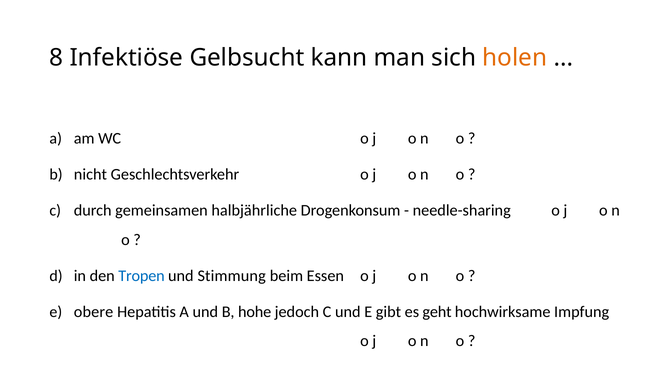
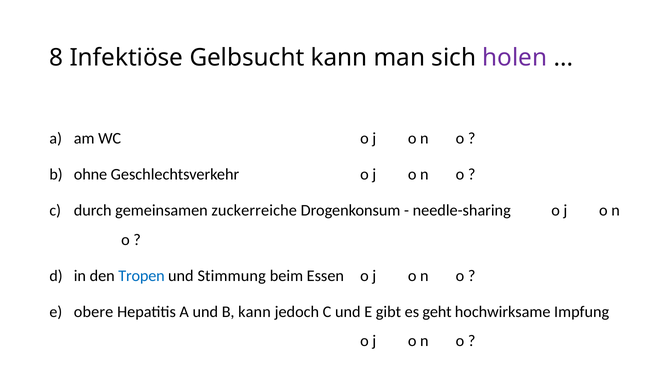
holen colour: orange -> purple (515, 58)
nicht: nicht -> ohne (90, 175)
halbjährliche: halbjährliche -> zuckerreiche (254, 211)
B hohe: hohe -> kann (254, 312)
